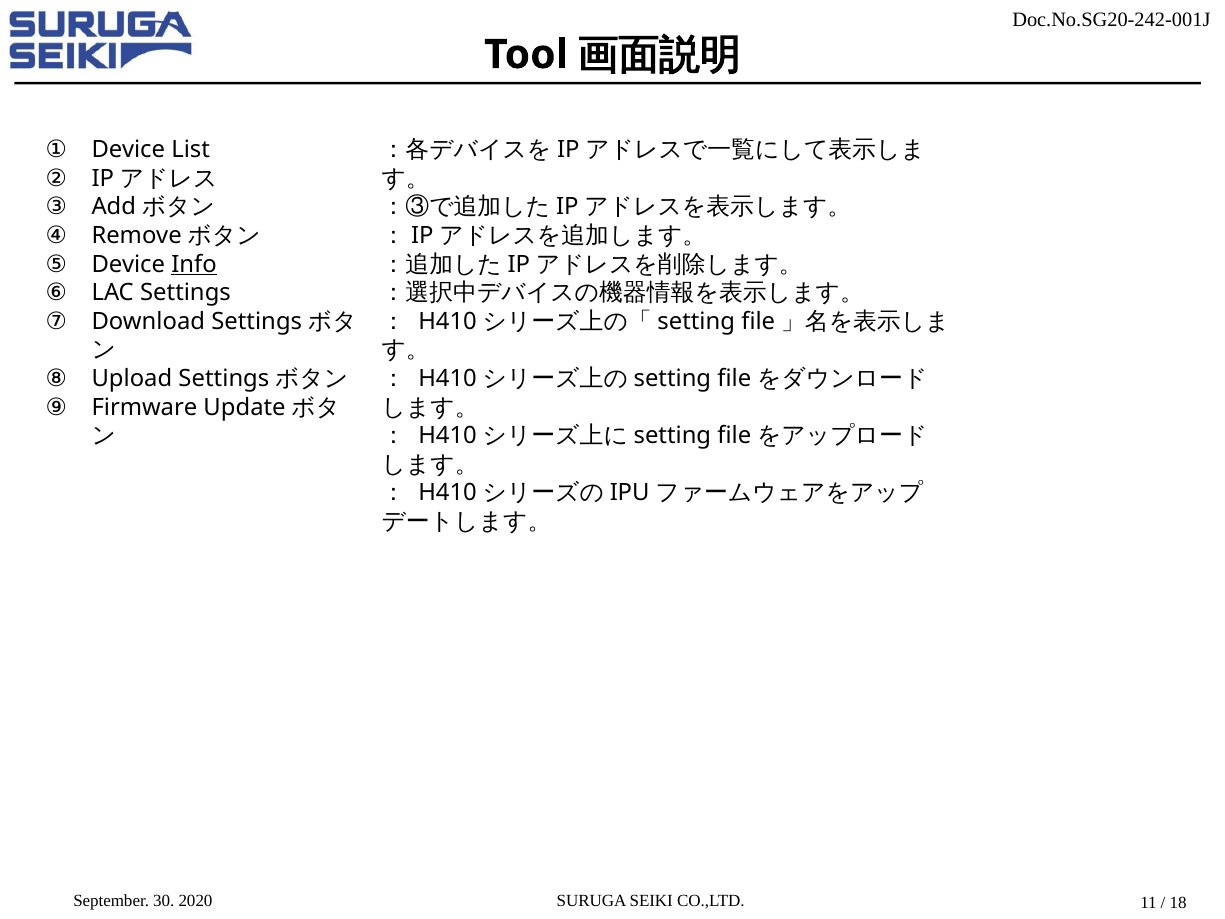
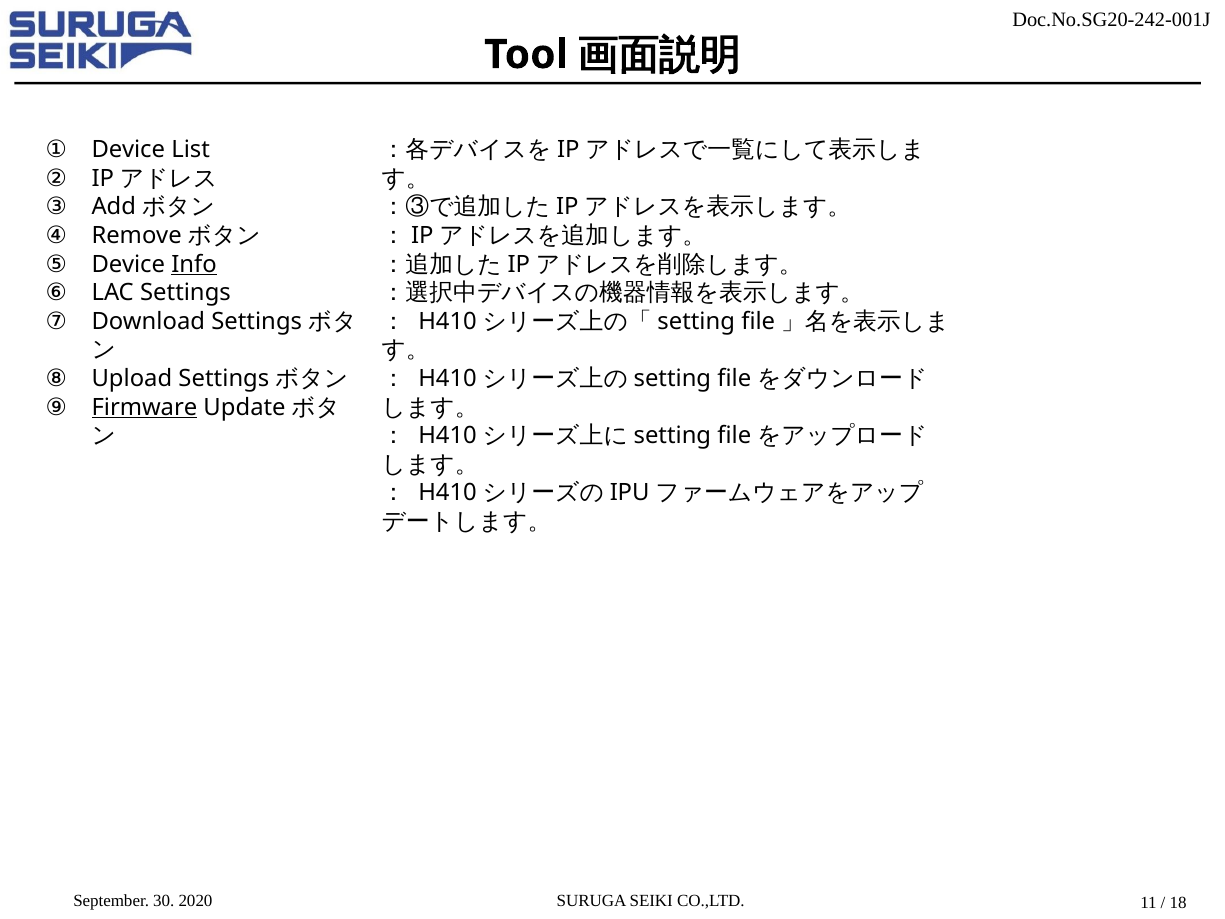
Firmware underline: none -> present (144, 407)
